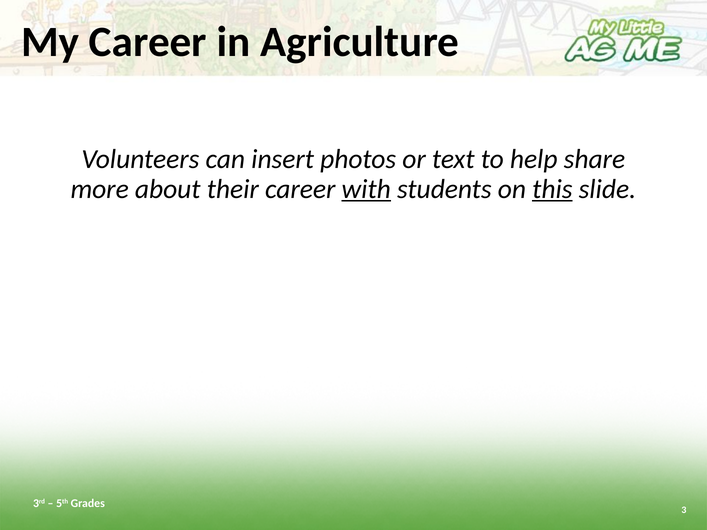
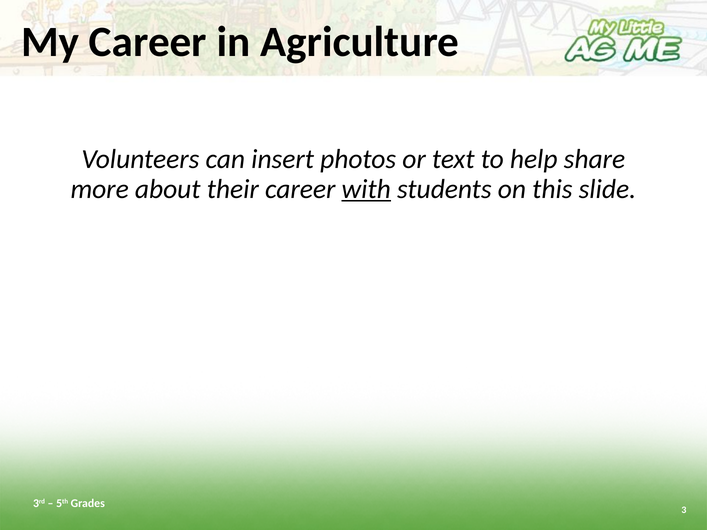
this underline: present -> none (552, 189)
